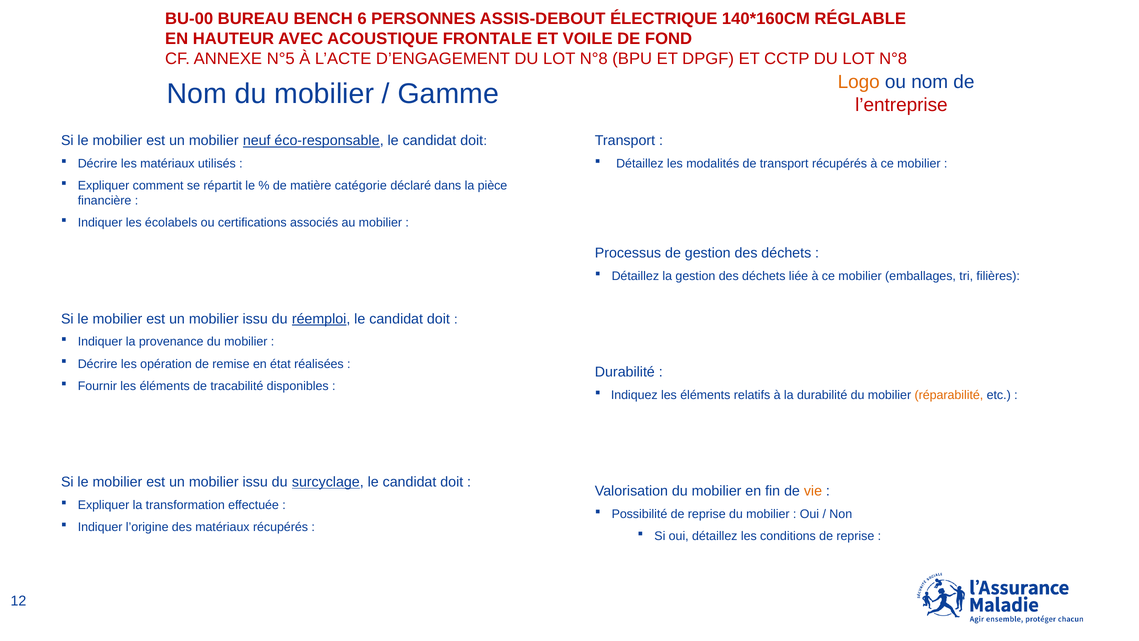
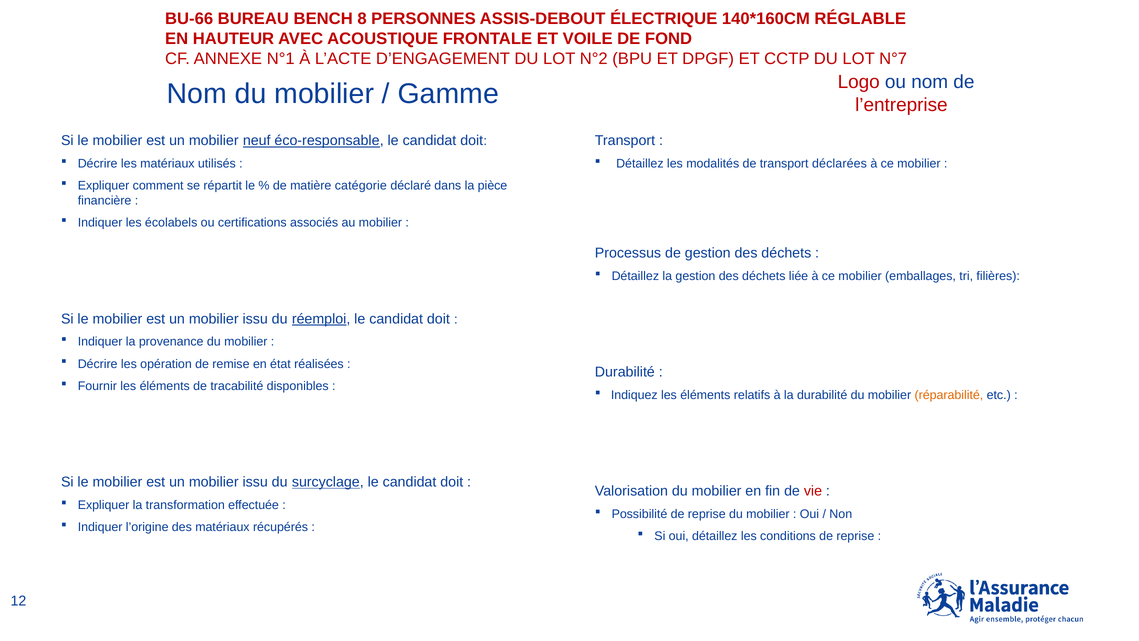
BU-00: BU-00 -> BU-66 (189, 19)
6: 6 -> 8 (362, 19)
N°5: N°5 -> N°1 (281, 59)
D’ENGAGEMENT DU LOT N°8: N°8 -> N°2 (594, 59)
CCTP DU LOT N°8: N°8 -> N°7 (893, 59)
Logo colour: orange -> red (859, 82)
transport récupérés: récupérés -> déclarées (840, 164)
vie colour: orange -> red (813, 491)
